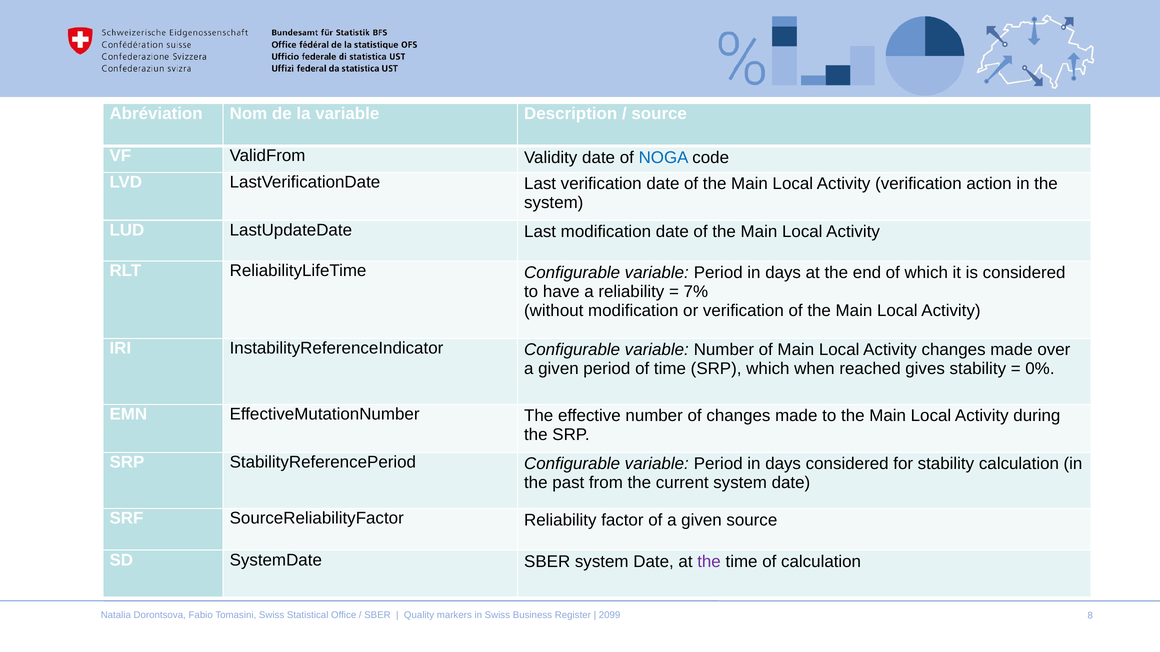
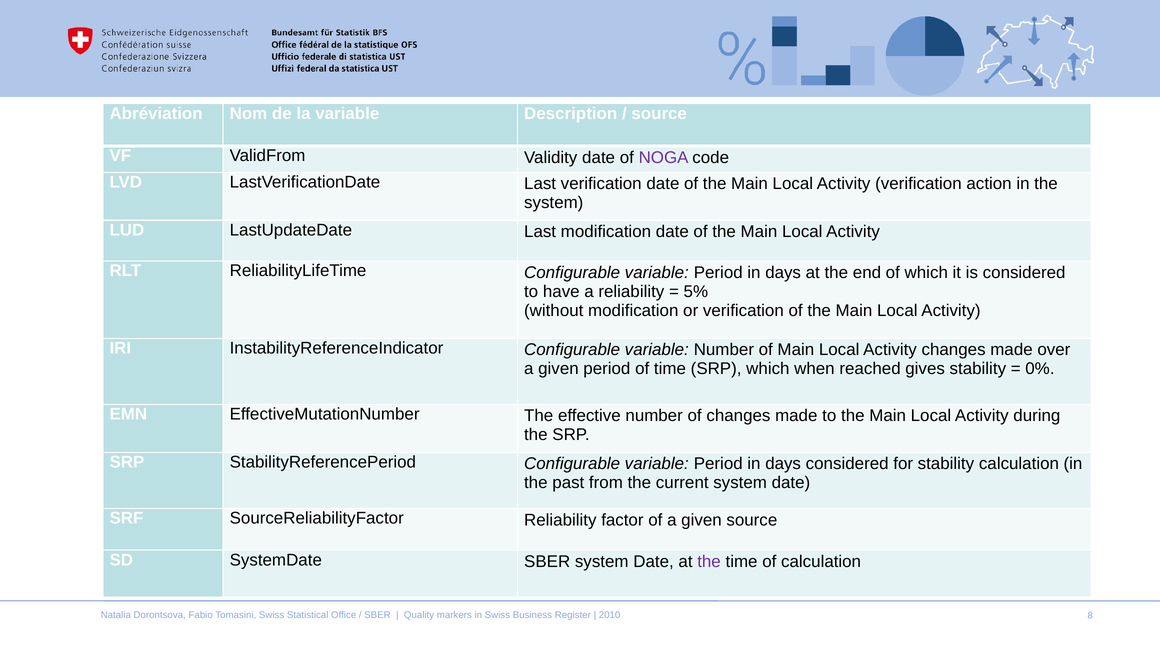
NOGA colour: blue -> purple (664, 158)
7%: 7% -> 5% (696, 292)
2099: 2099 -> 2010 (610, 616)
